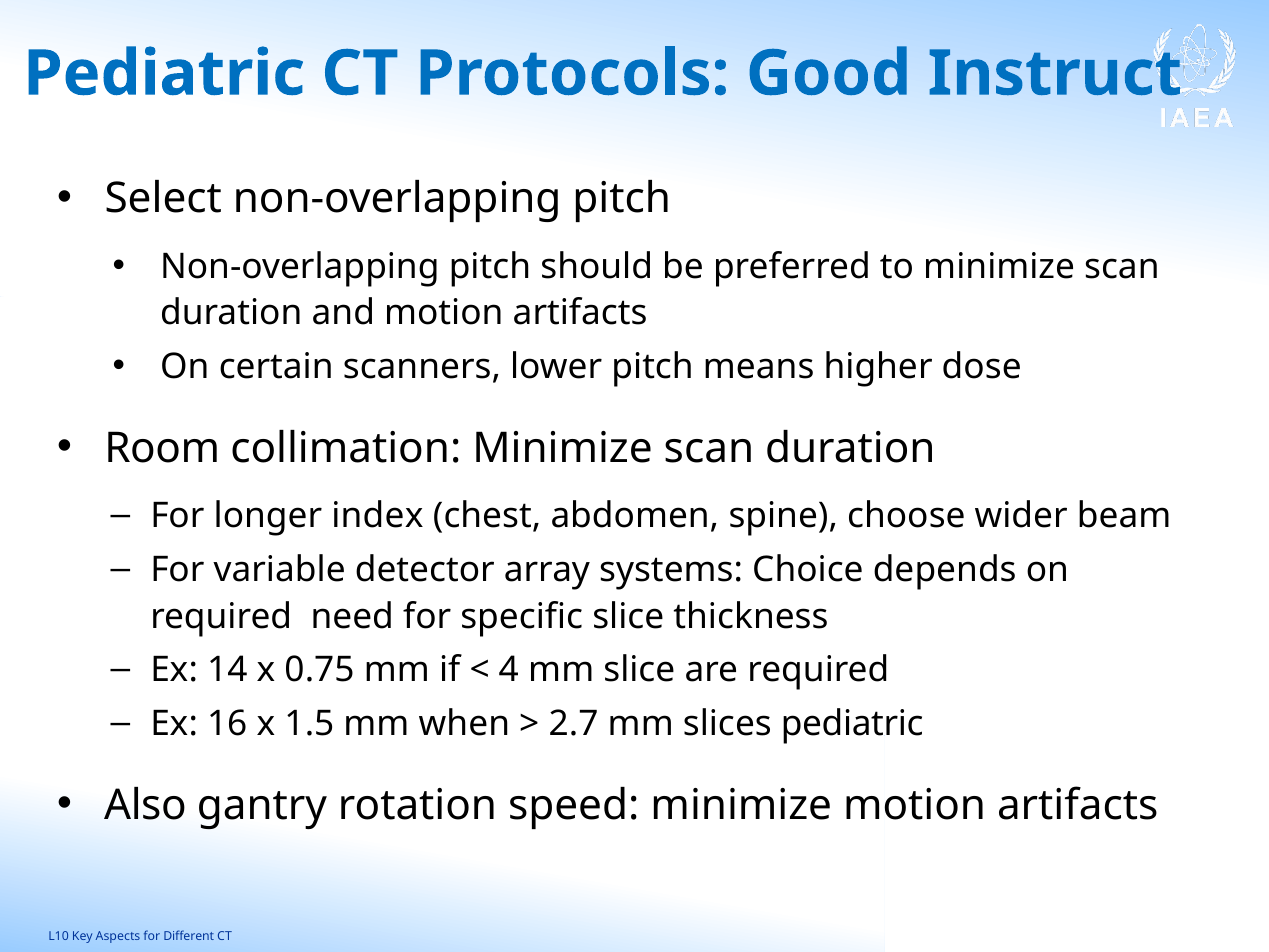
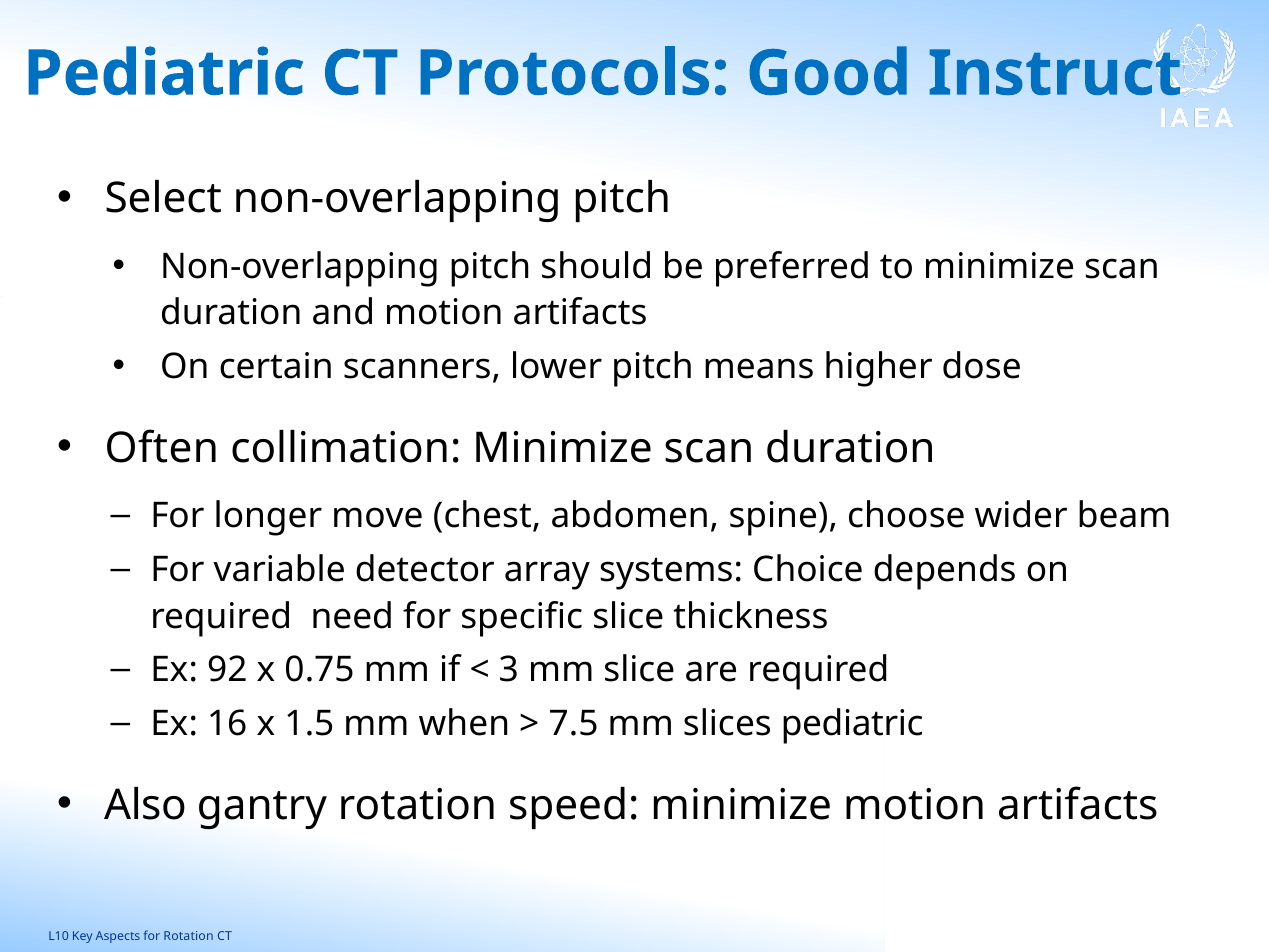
Room: Room -> Often (162, 448)
index: index -> move (377, 516)
14: 14 -> 92 (227, 670)
4: 4 -> 3 (509, 670)
2.7: 2.7 -> 7.5 (574, 723)
for Different: Different -> Rotation (189, 936)
